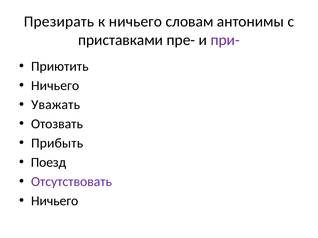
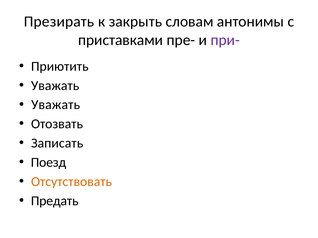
к ничьего: ничьего -> закрыть (135, 21)
Ничьего: Ничьего -> Уважать (55, 86)
Прибыть: Прибыть -> Записать (57, 143)
Отсутствовать colour: purple -> orange (71, 182)
Ничьего: Ничьего -> Предать (55, 201)
